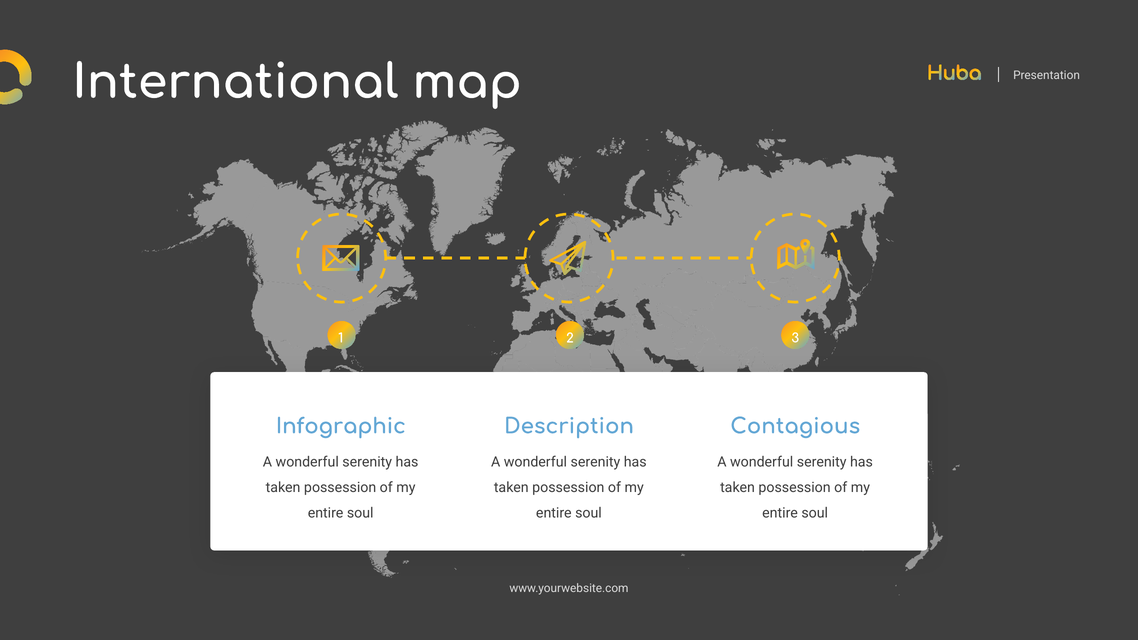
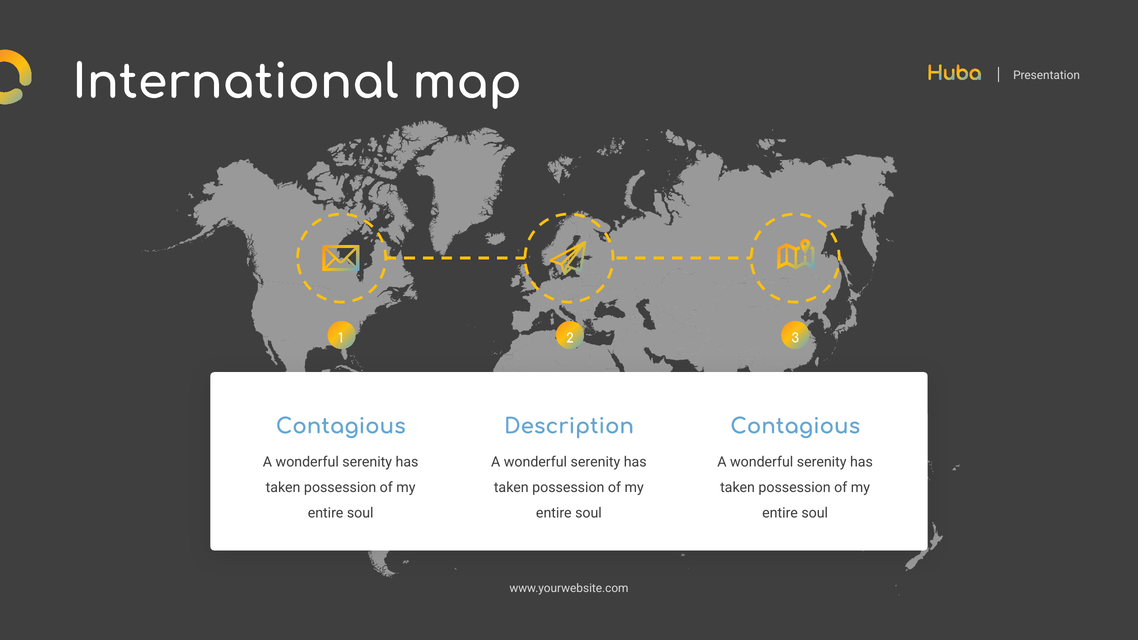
Infographic: Infographic -> Contagious (341, 426)
